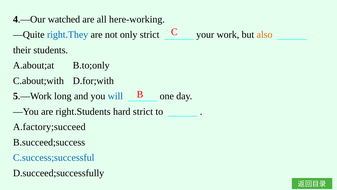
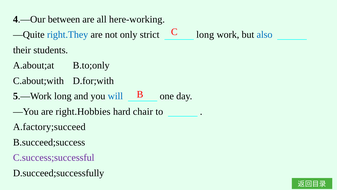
watched: watched -> between (64, 19)
strict your: your -> long (205, 35)
also colour: orange -> blue (265, 35)
right.Students: right.Students -> right.Hobbies (83, 111)
hard strict: strict -> chair (143, 111)
C.success;successful colour: blue -> purple (54, 157)
